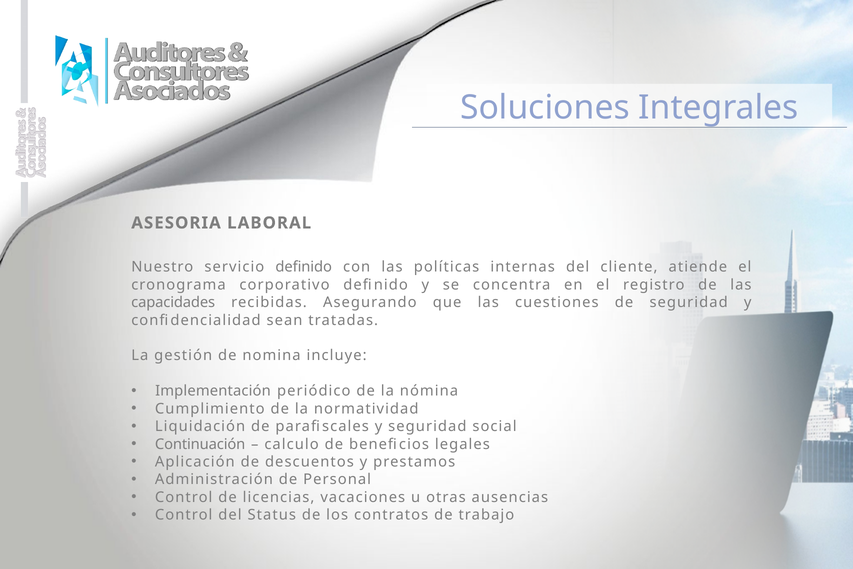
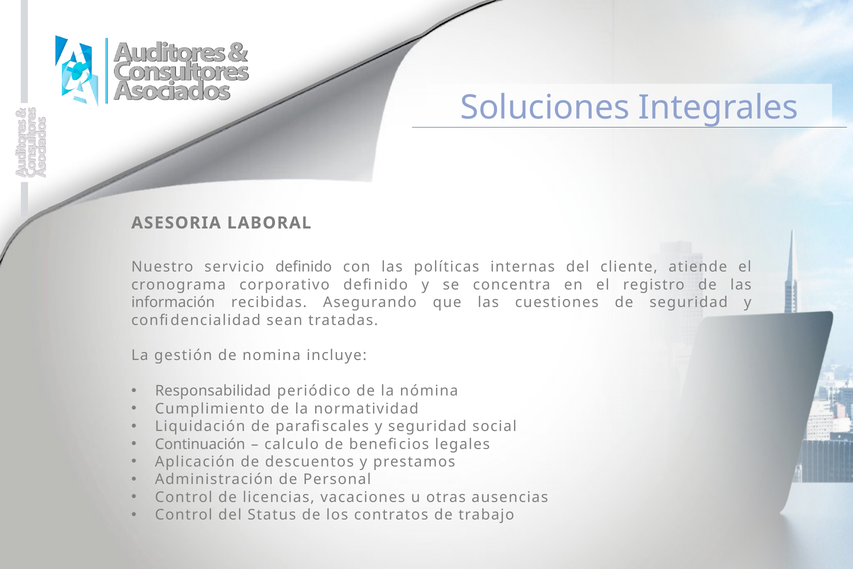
capacidades: capacidades -> información (173, 302)
Implementación: Implementación -> Responsabilidad (213, 391)
